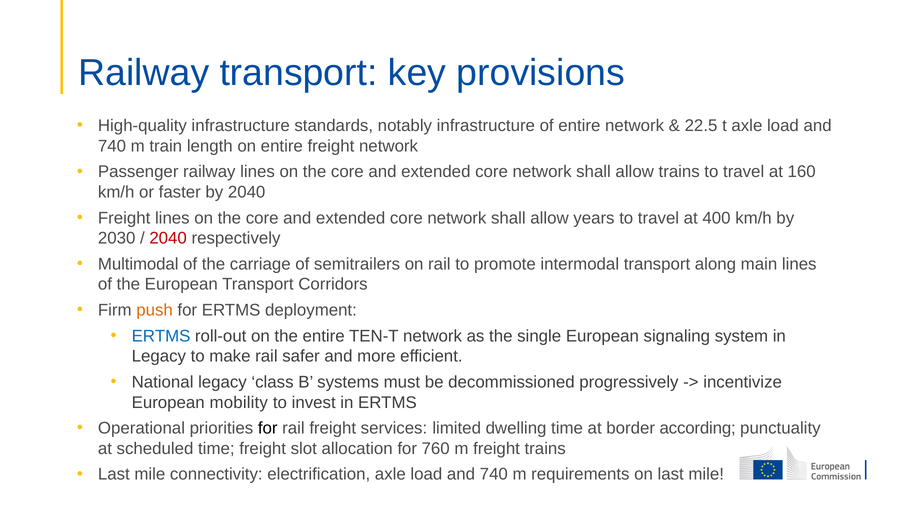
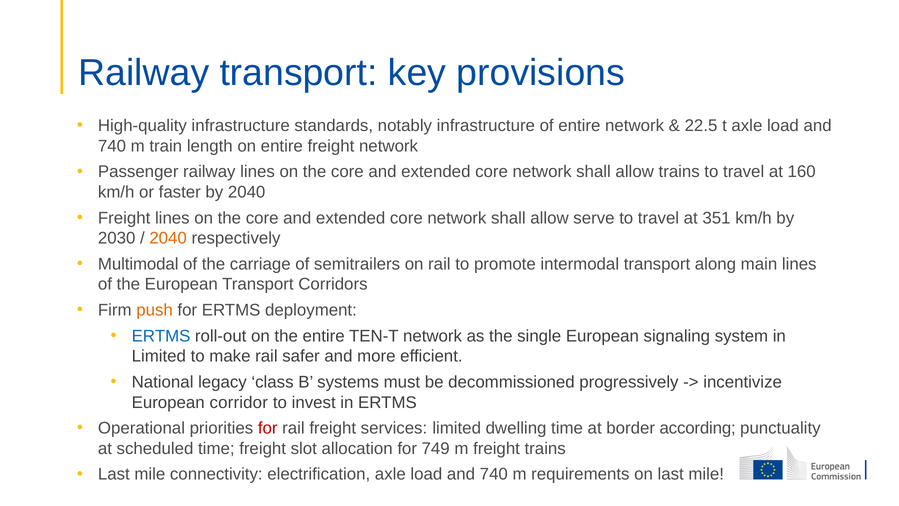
years: years -> serve (594, 218)
400: 400 -> 351 (717, 218)
2040 colour: red -> orange (168, 238)
Legacy: Legacy -> Limited (159, 356)
mobility: mobility -> corridor (239, 402)
for colour: black -> red (268, 428)
760: 760 -> 749 (436, 448)
